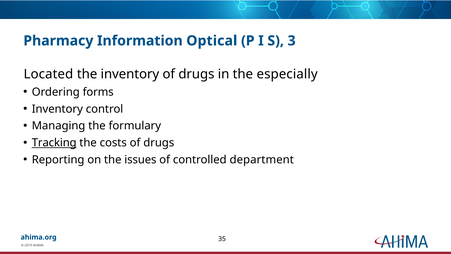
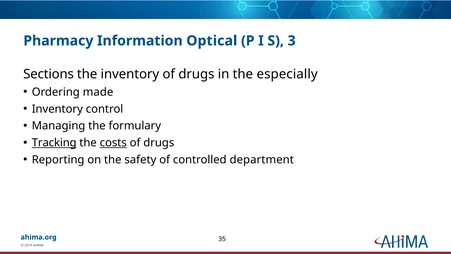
Located: Located -> Sections (49, 74)
forms: forms -> made (98, 92)
costs underline: none -> present (113, 143)
issues: issues -> safety (140, 159)
